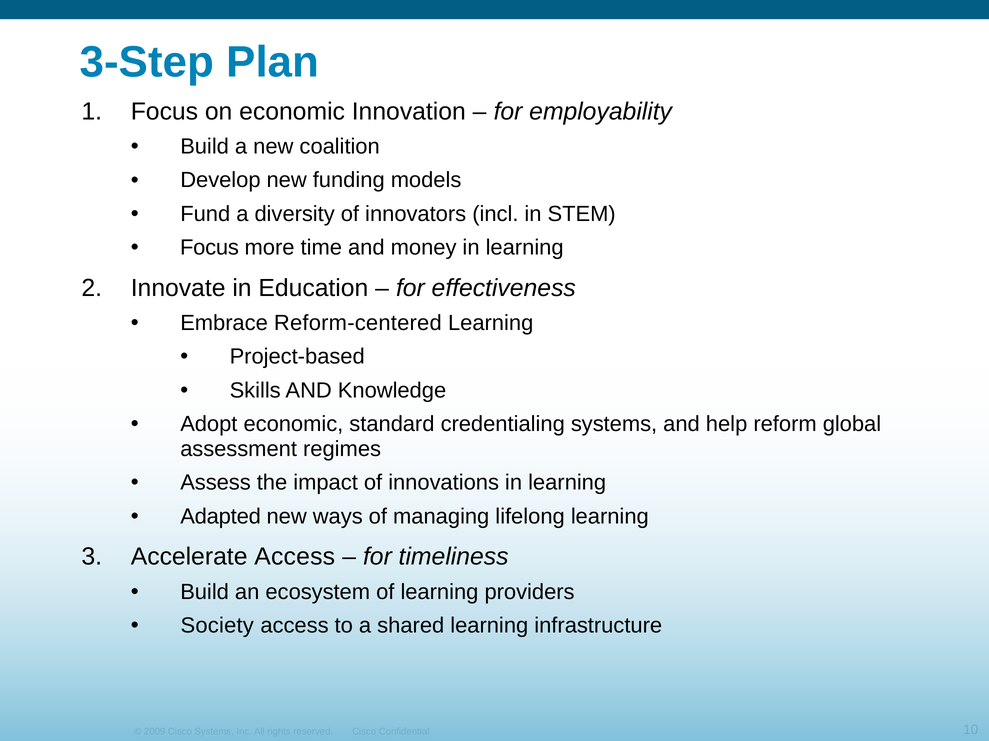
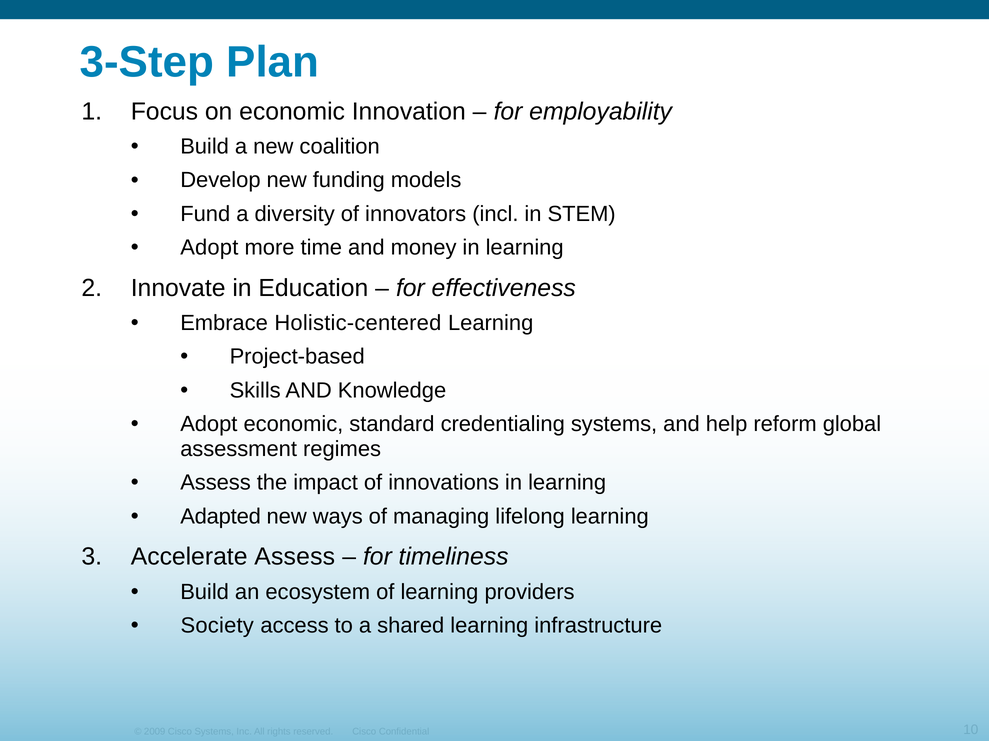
Focus: Focus -> Adopt (209, 248)
Reform-centered: Reform-centered -> Holistic-centered (358, 323)
Accelerate Access: Access -> Assess (295, 557)
